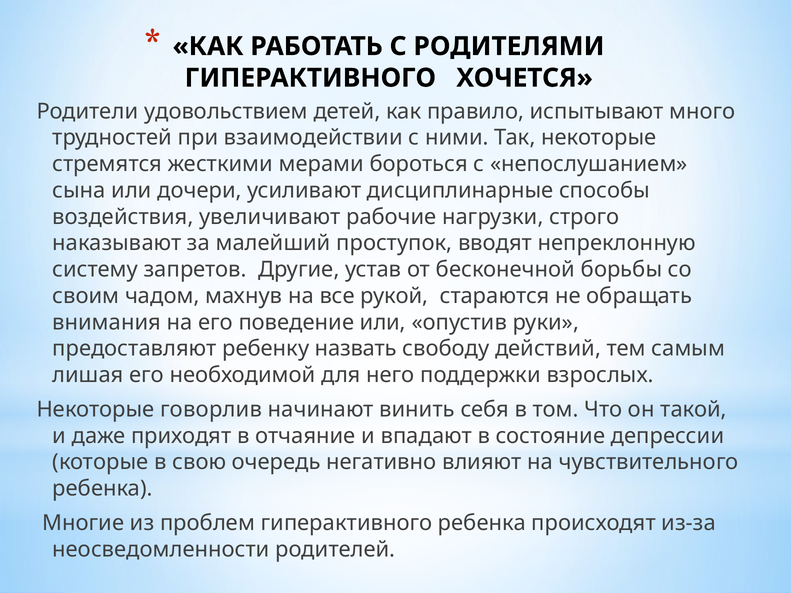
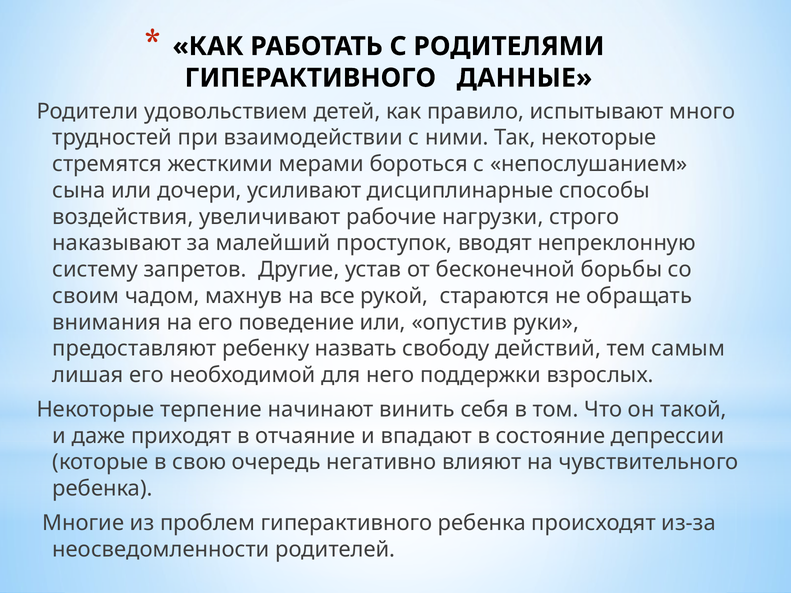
ХОЧЕТСЯ: ХОЧЕТСЯ -> ДАННЫЕ (524, 78)
говорлив: говорлив -> терпение (211, 410)
